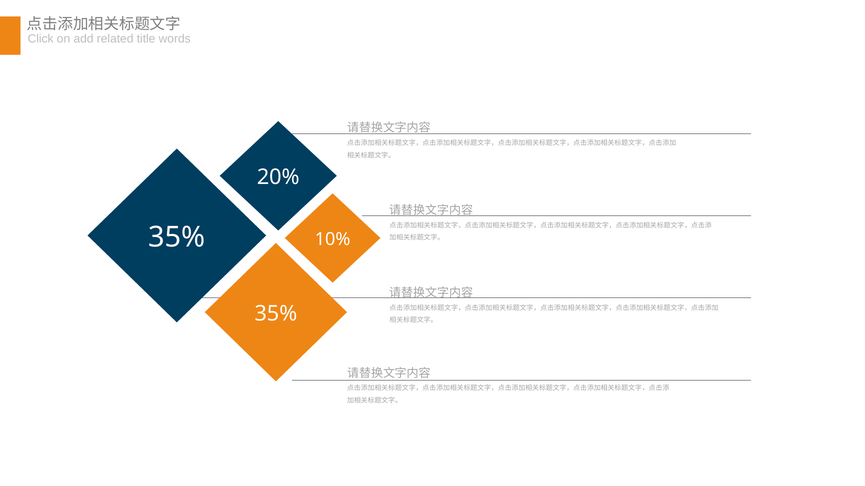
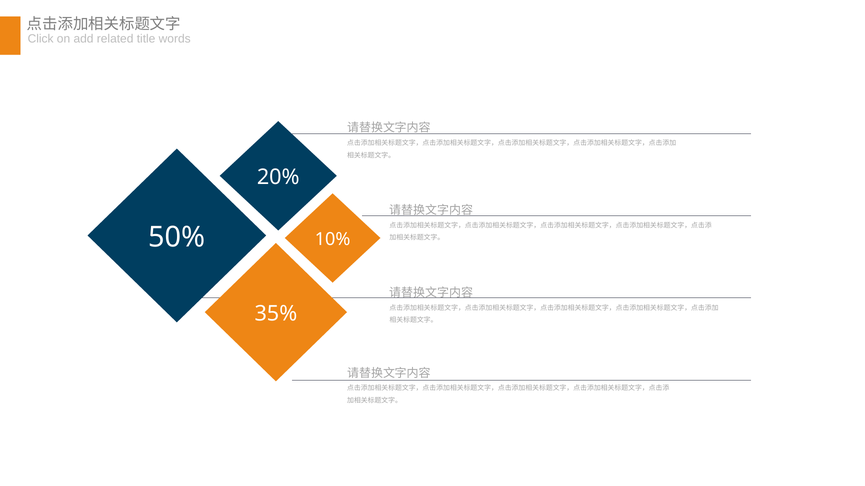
35%: 35% -> 50% (177, 238)
